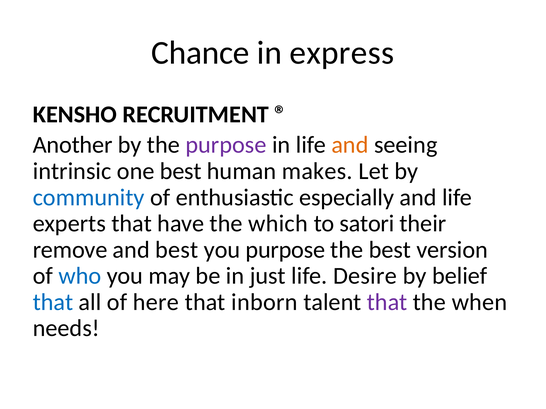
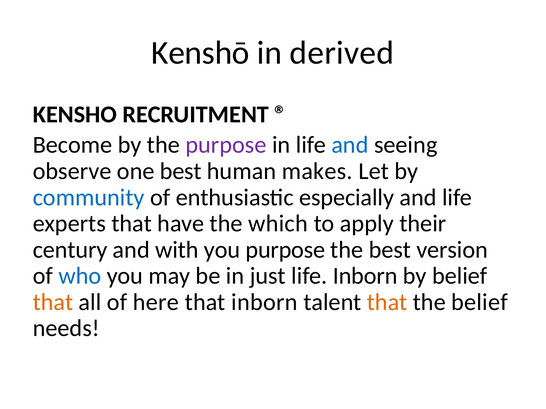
Chance: Chance -> Kenshō (200, 53)
express: express -> derived (342, 53)
Another: Another -> Become (73, 145)
and colour: orange -> blue (350, 145)
intrinsic: intrinsic -> observe (72, 171)
satori: satori -> apply (367, 224)
remove: remove -> century (70, 250)
and best: best -> with (177, 250)
life Desire: Desire -> Inborn (365, 276)
that colour: blue -> orange (53, 302)
that colour: purple -> orange (387, 302)
the when: when -> belief (480, 302)
